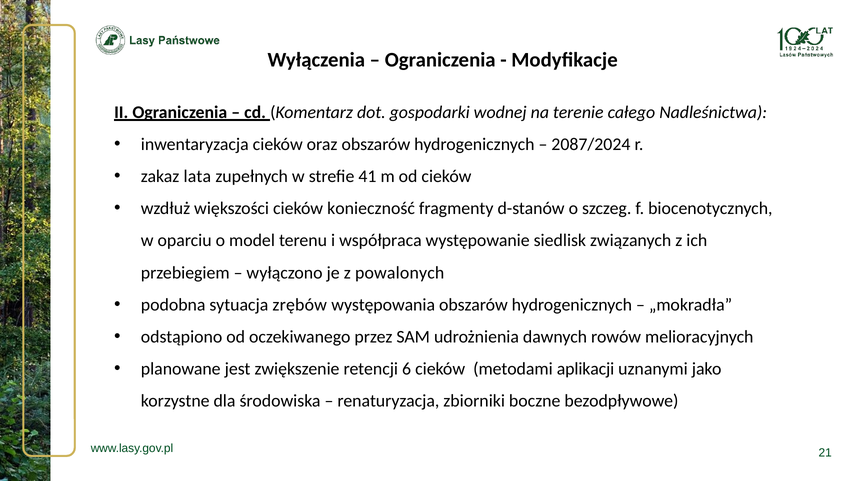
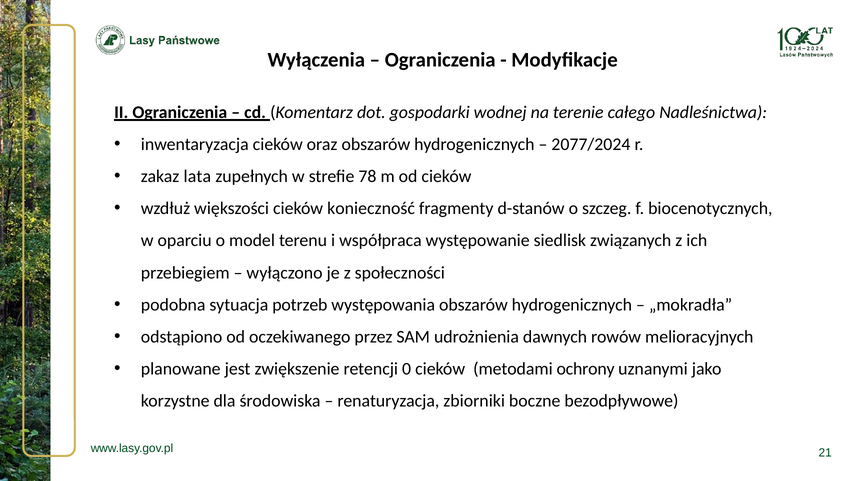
2087/2024: 2087/2024 -> 2077/2024 (591, 144)
41: 41 -> 78 (367, 176)
powalonych: powalonych -> społeczności (400, 273)
zrębów: zrębów -> potrzeb (300, 305)
6: 6 -> 0 (407, 369)
aplikacji: aplikacji -> ochrony (586, 369)
